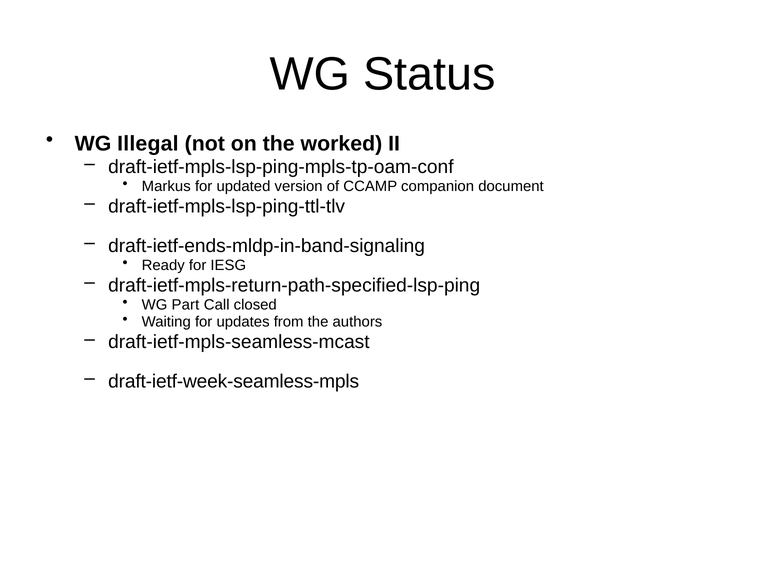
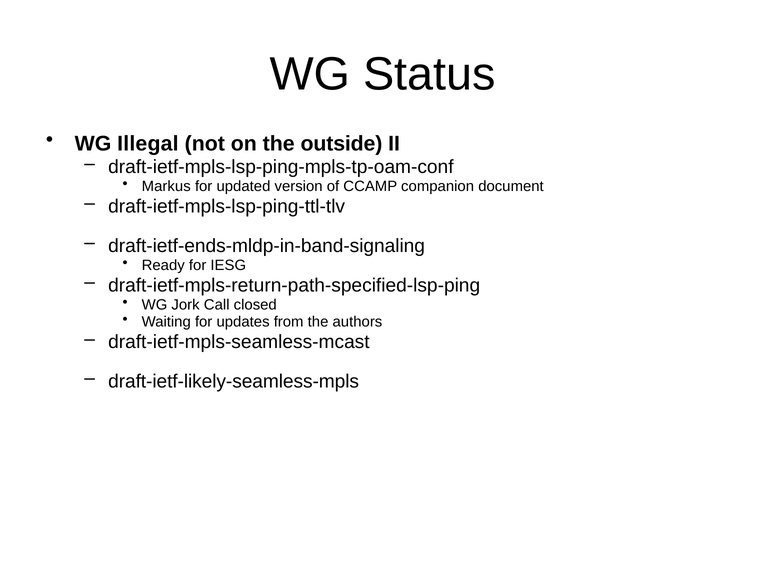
worked: worked -> outside (341, 144)
Part: Part -> Jork (186, 305)
draft-ietf-week-seamless-mpls: draft-ietf-week-seamless-mpls -> draft-ietf-likely-seamless-mpls (234, 382)
